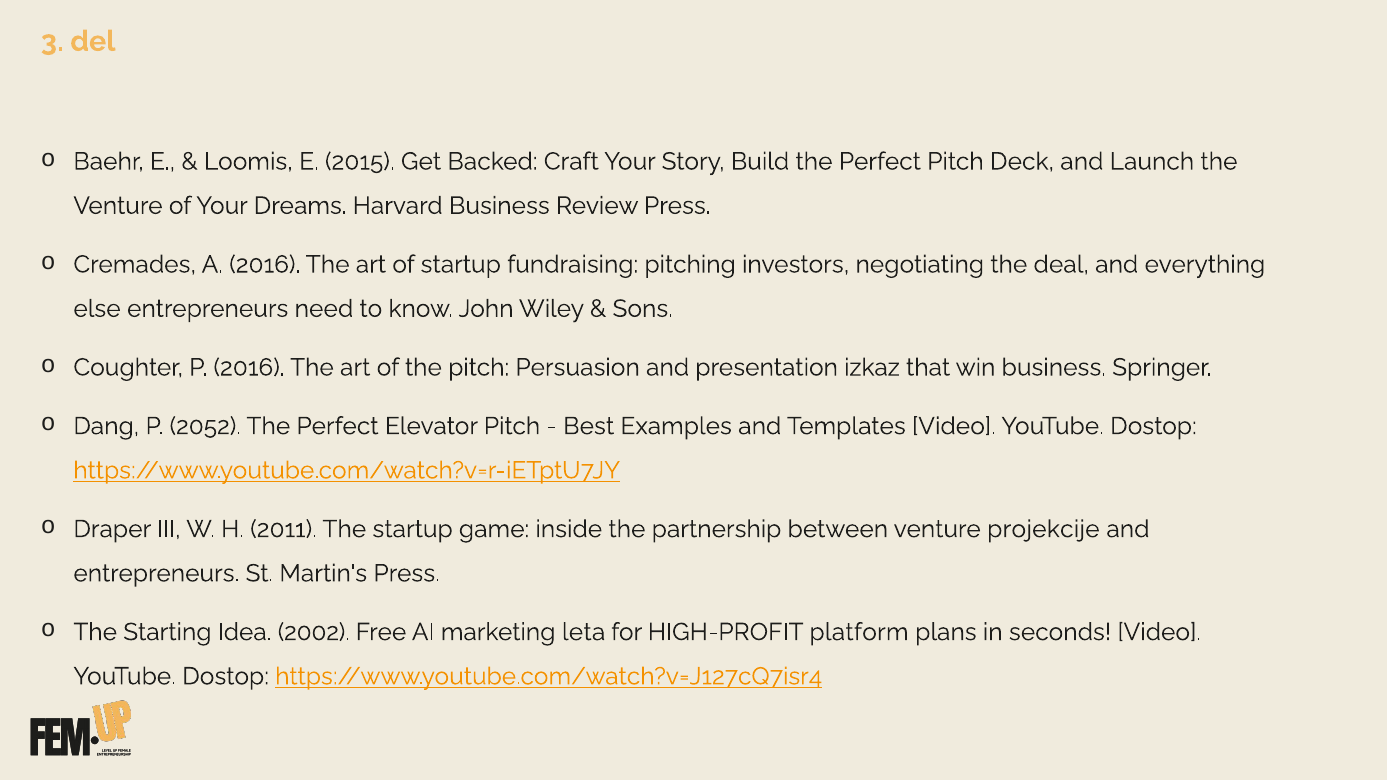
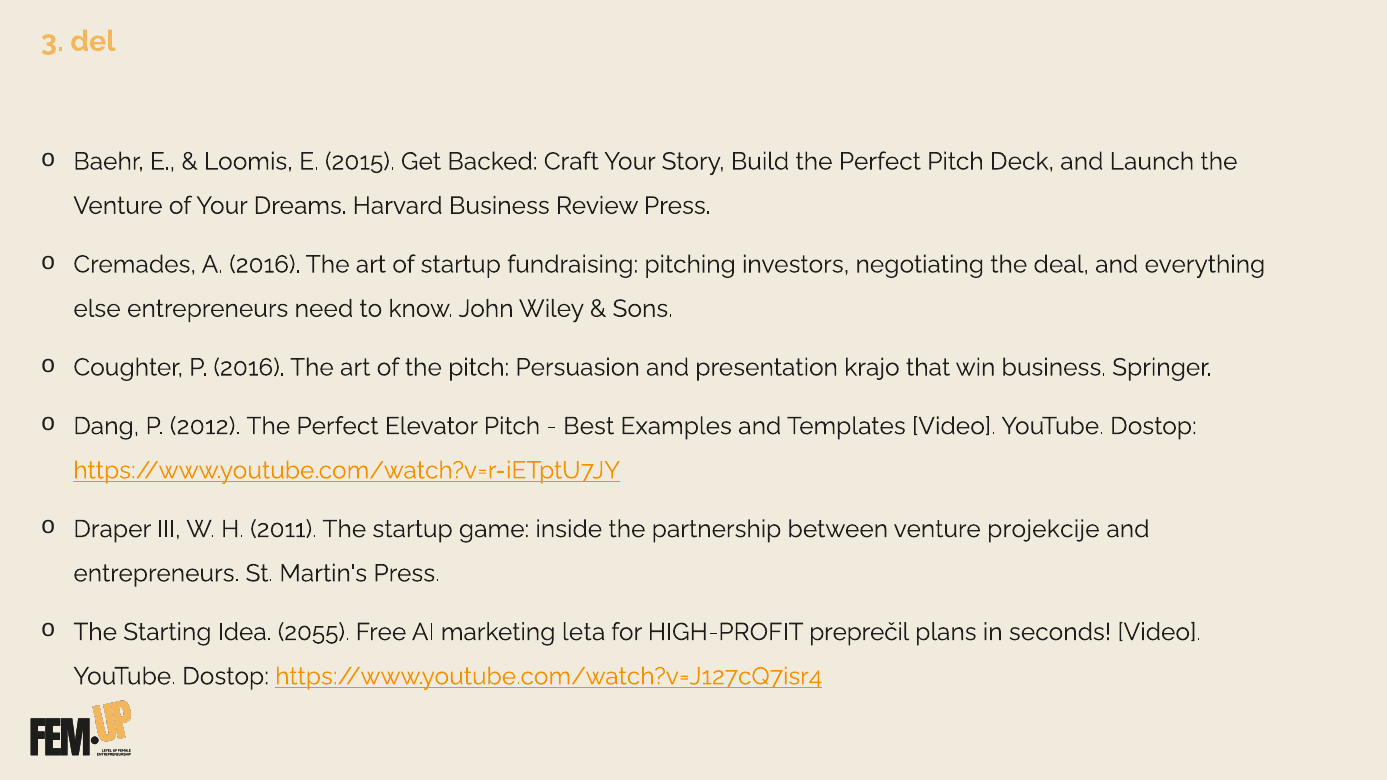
izkaz: izkaz -> krajo (872, 367)
2052: 2052 -> 2012 (205, 426)
2002: 2002 -> 2055 (314, 632)
platform: platform -> preprečil (859, 632)
